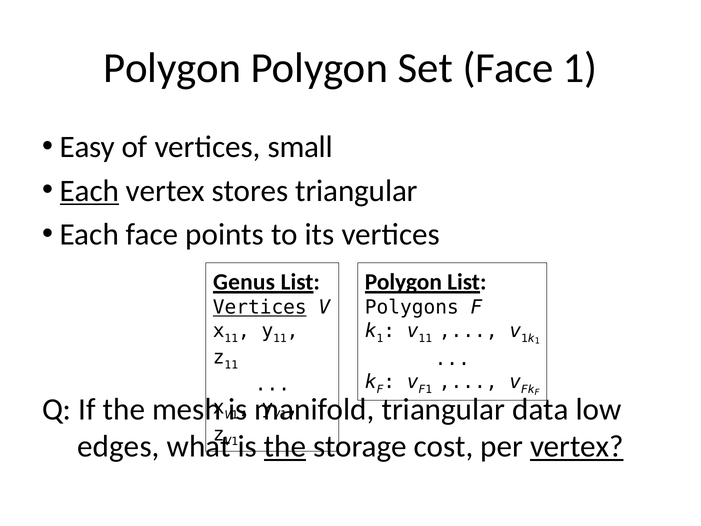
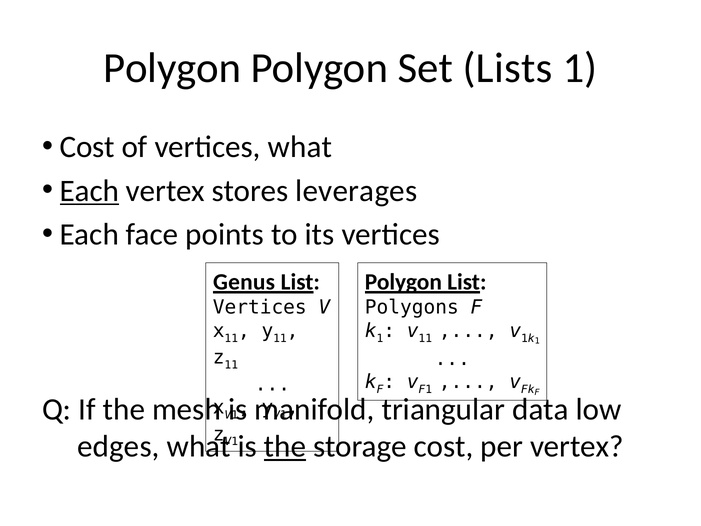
Set Face: Face -> Lists (508, 68)
Easy: Easy -> Cost (87, 147)
vertices small: small -> what (300, 147)
stores triangular: triangular -> leverages (356, 191)
Vertices underline: present -> none (260, 307)
vertex underline: present -> none (577, 446)
